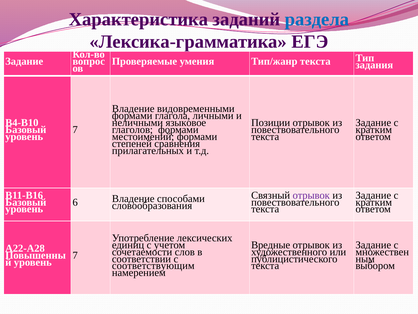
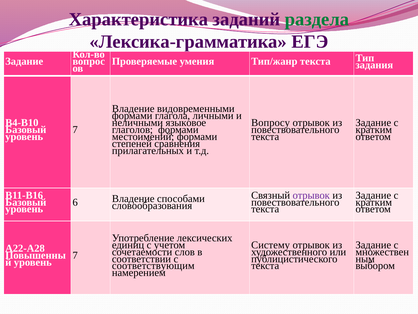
раздела colour: blue -> green (317, 19)
Позиции: Позиции -> Вопросу (271, 123)
Вредные: Вредные -> Систему (271, 245)
